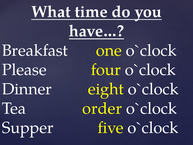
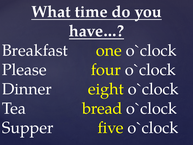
order: order -> bread (102, 108)
